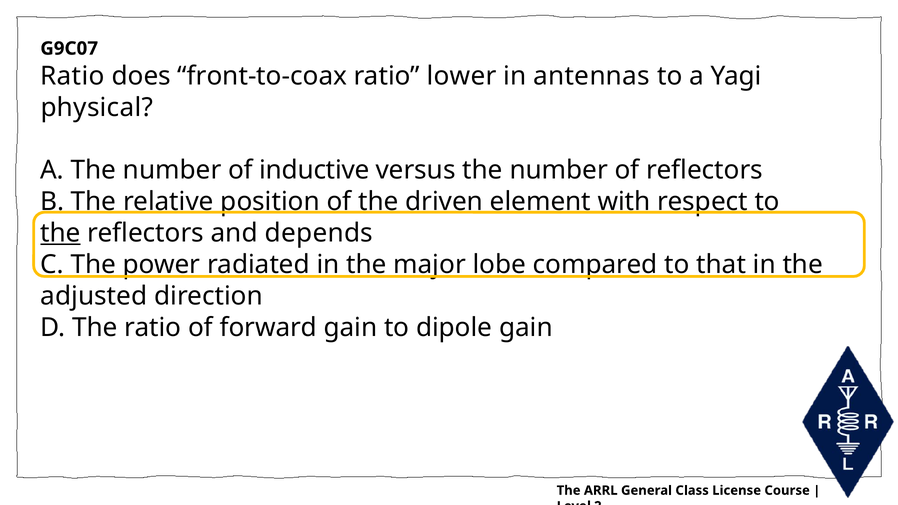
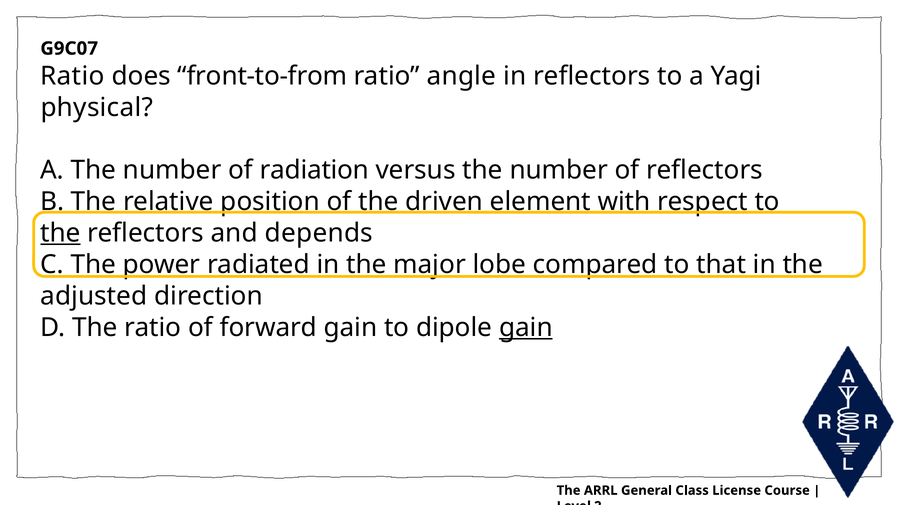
front-to-coax: front-to-coax -> front-to-from (262, 76)
lower: lower -> angle (461, 76)
in antennas: antennas -> reflectors (592, 76)
inductive: inductive -> radiation (314, 170)
gain underline: none -> present (526, 328)
